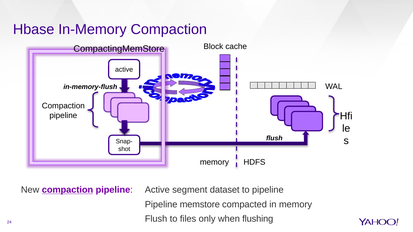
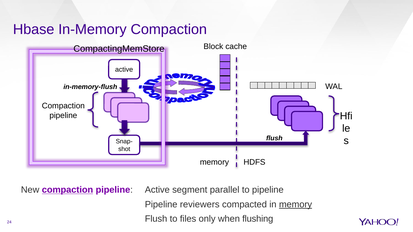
dataset: dataset -> parallel (225, 190)
memstore: memstore -> reviewers (200, 205)
memory underline: none -> present (296, 205)
